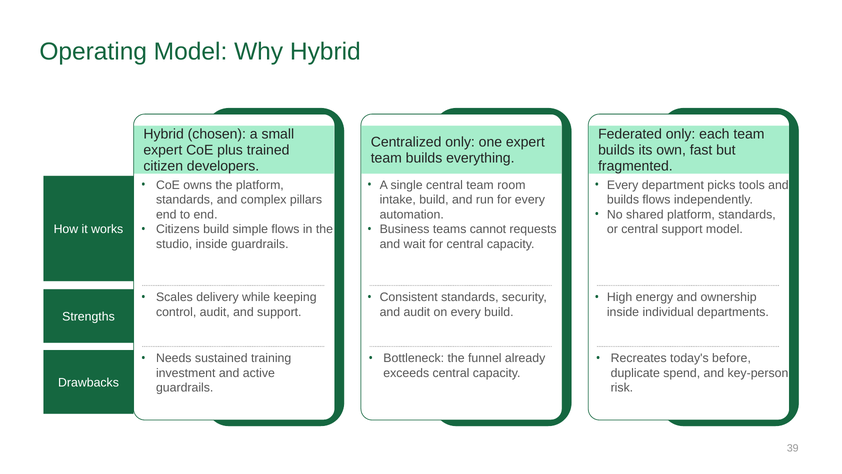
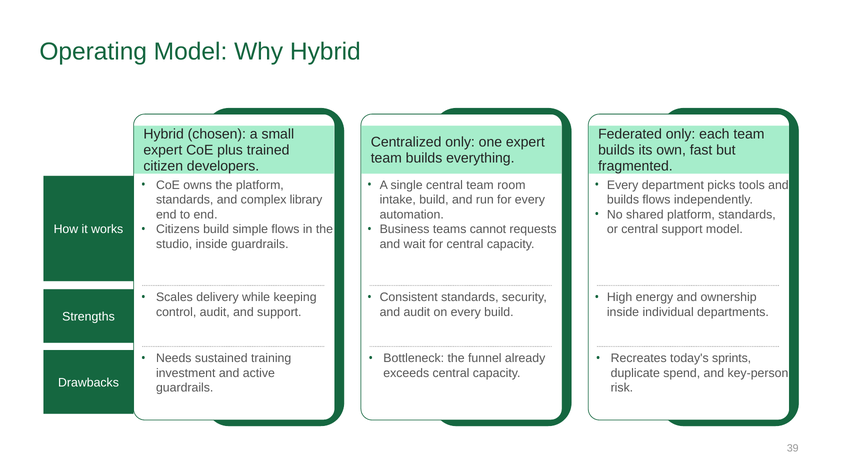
pillars: pillars -> library (306, 200)
before: before -> sprints (732, 358)
